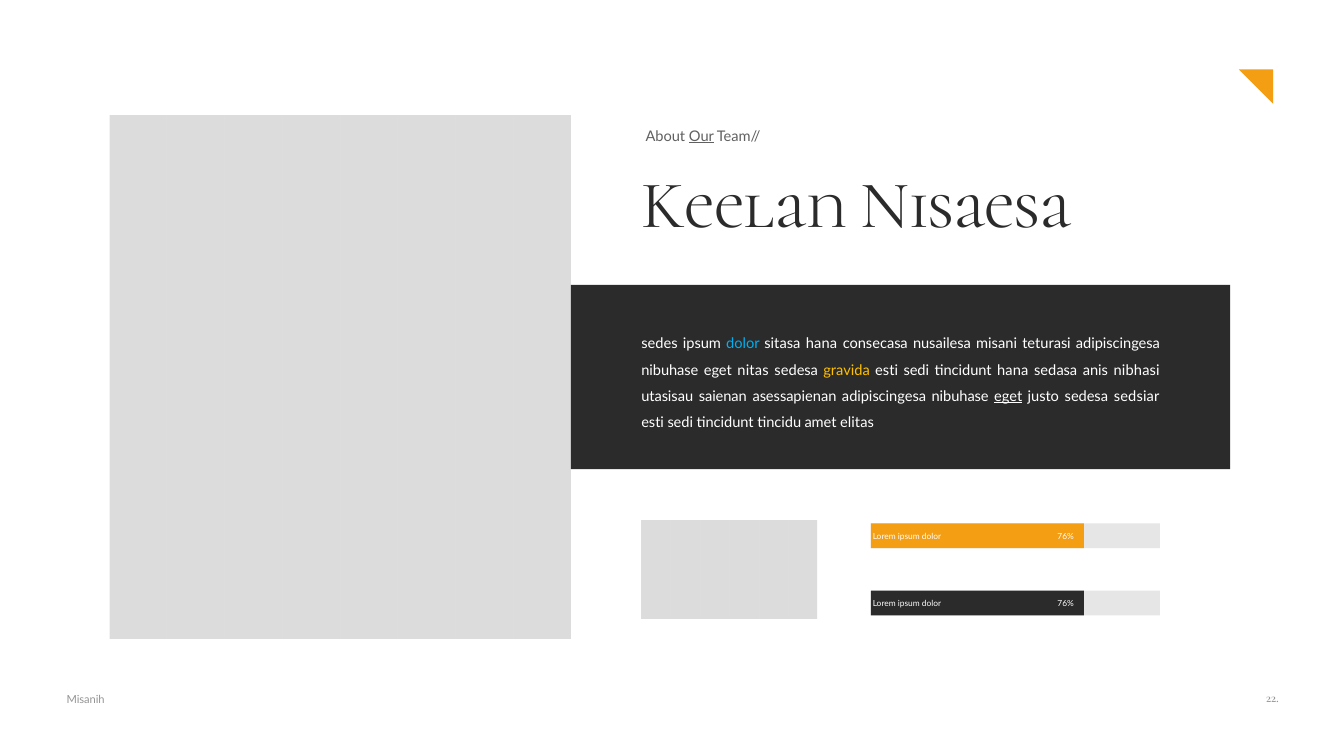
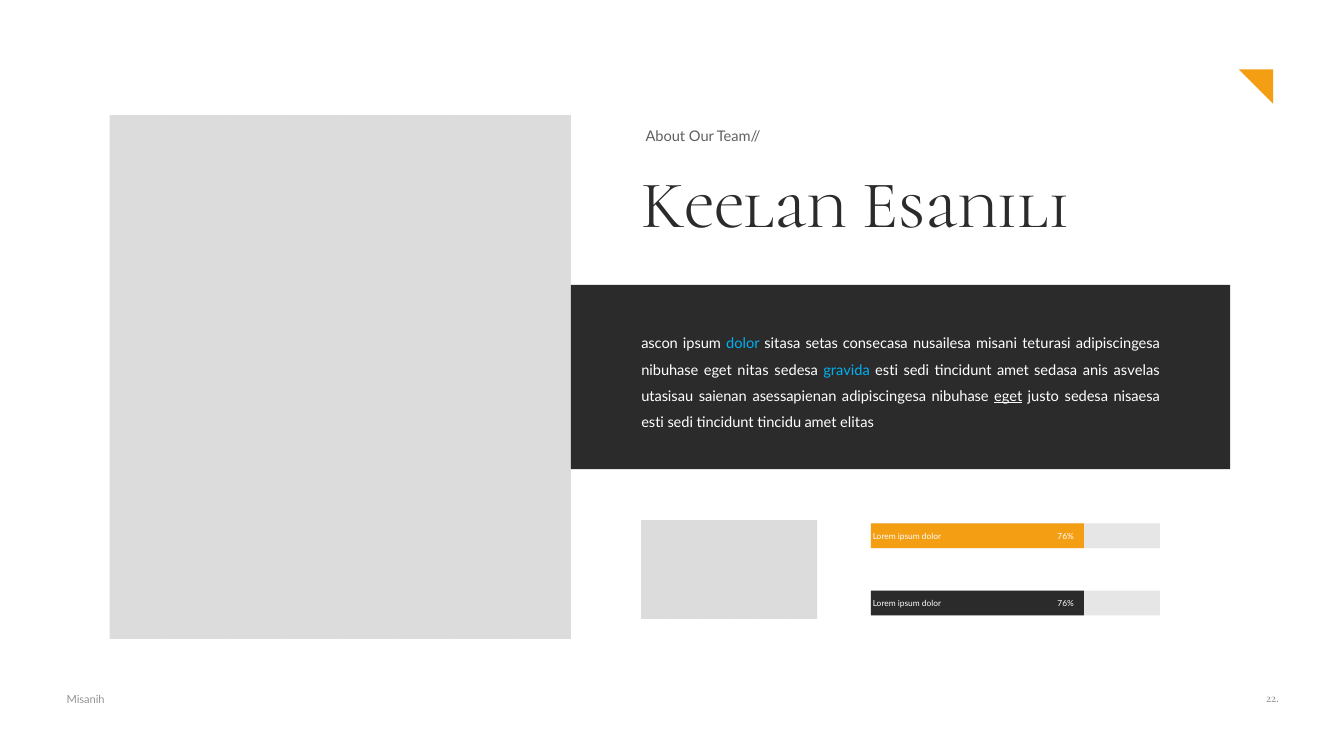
Our underline: present -> none (701, 137)
Nisaesa: Nisaesa -> Esanili (966, 205)
sedes: sedes -> ascon (660, 344)
sitasa hana: hana -> setas (822, 344)
gravida colour: yellow -> light blue (847, 370)
tincidunt hana: hana -> amet (1013, 370)
nibhasi: nibhasi -> asvelas (1137, 370)
sedsiar: sedsiar -> nisaesa (1137, 396)
